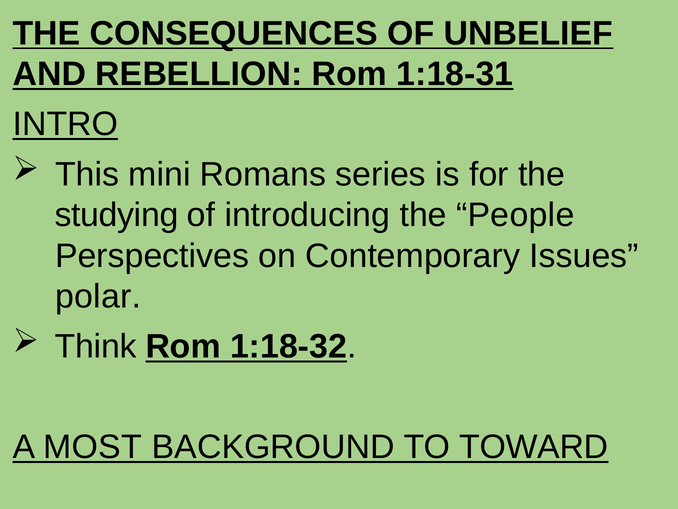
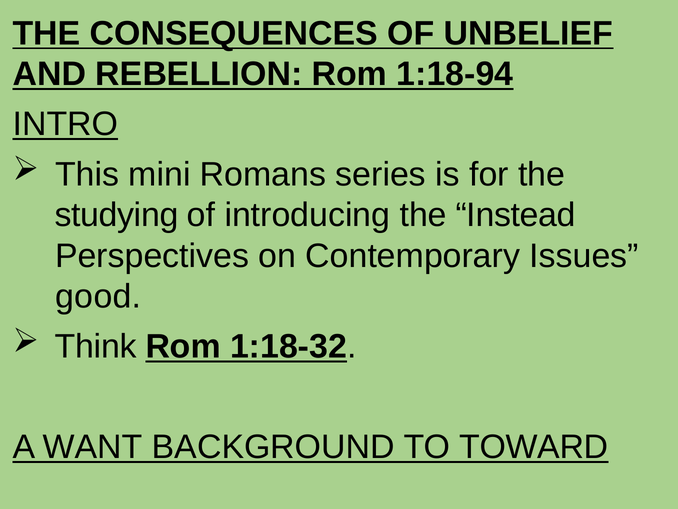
1:18-31: 1:18-31 -> 1:18-94 (455, 74)
People: People -> Instead (516, 215)
polar: polar -> good (98, 296)
MOST: MOST -> WANT (93, 447)
